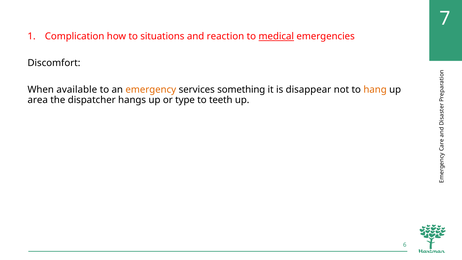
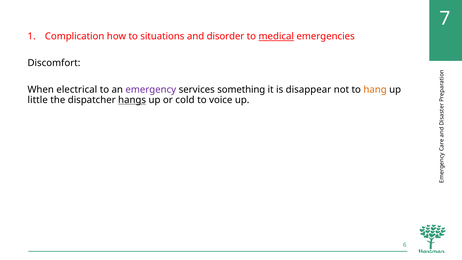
reaction: reaction -> disorder (226, 36)
available: available -> electrical (77, 90)
emergency colour: orange -> purple (151, 90)
area: area -> little (38, 100)
hangs underline: none -> present (132, 100)
type: type -> cold (185, 100)
teeth: teeth -> voice (221, 100)
